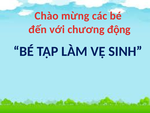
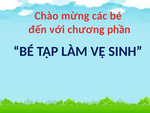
động: động -> phần (119, 29)
